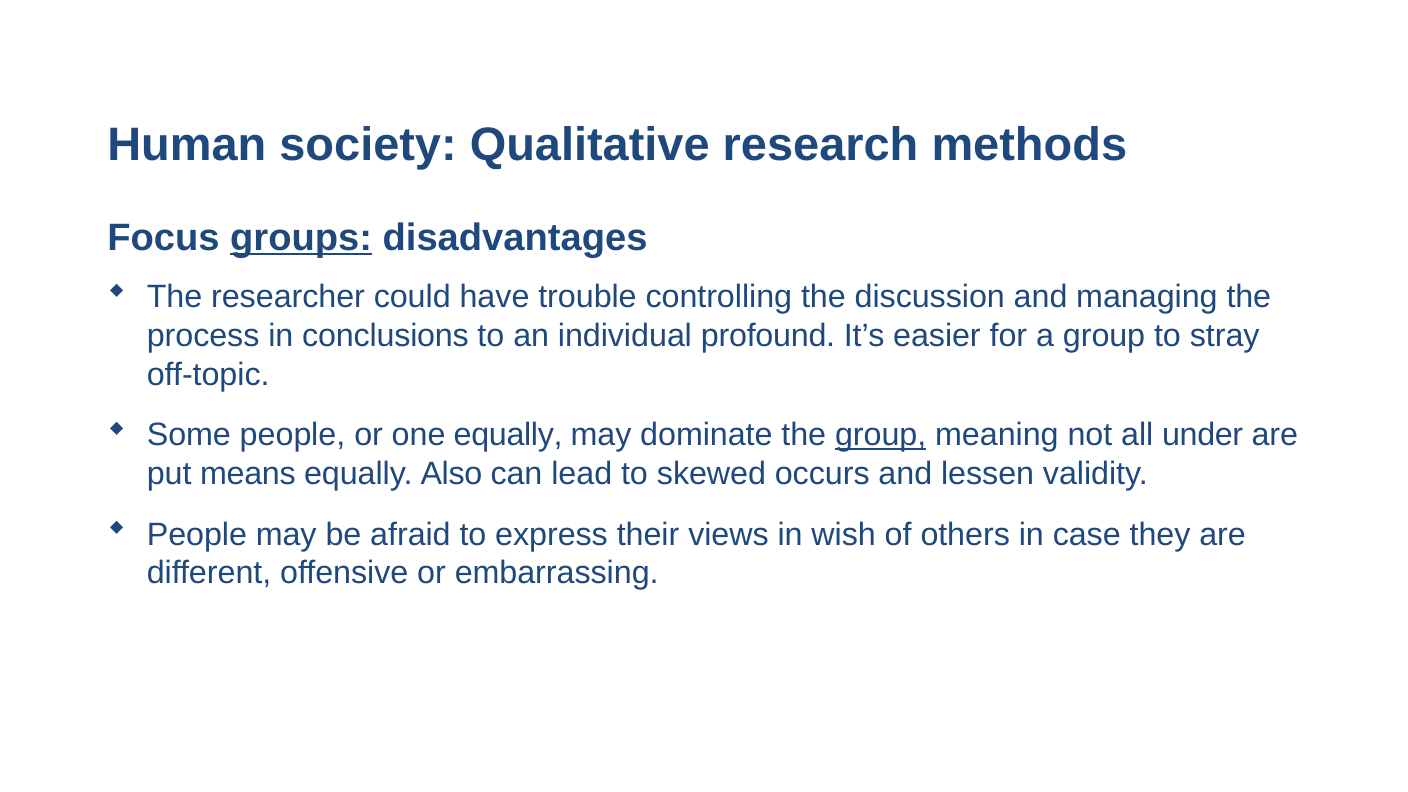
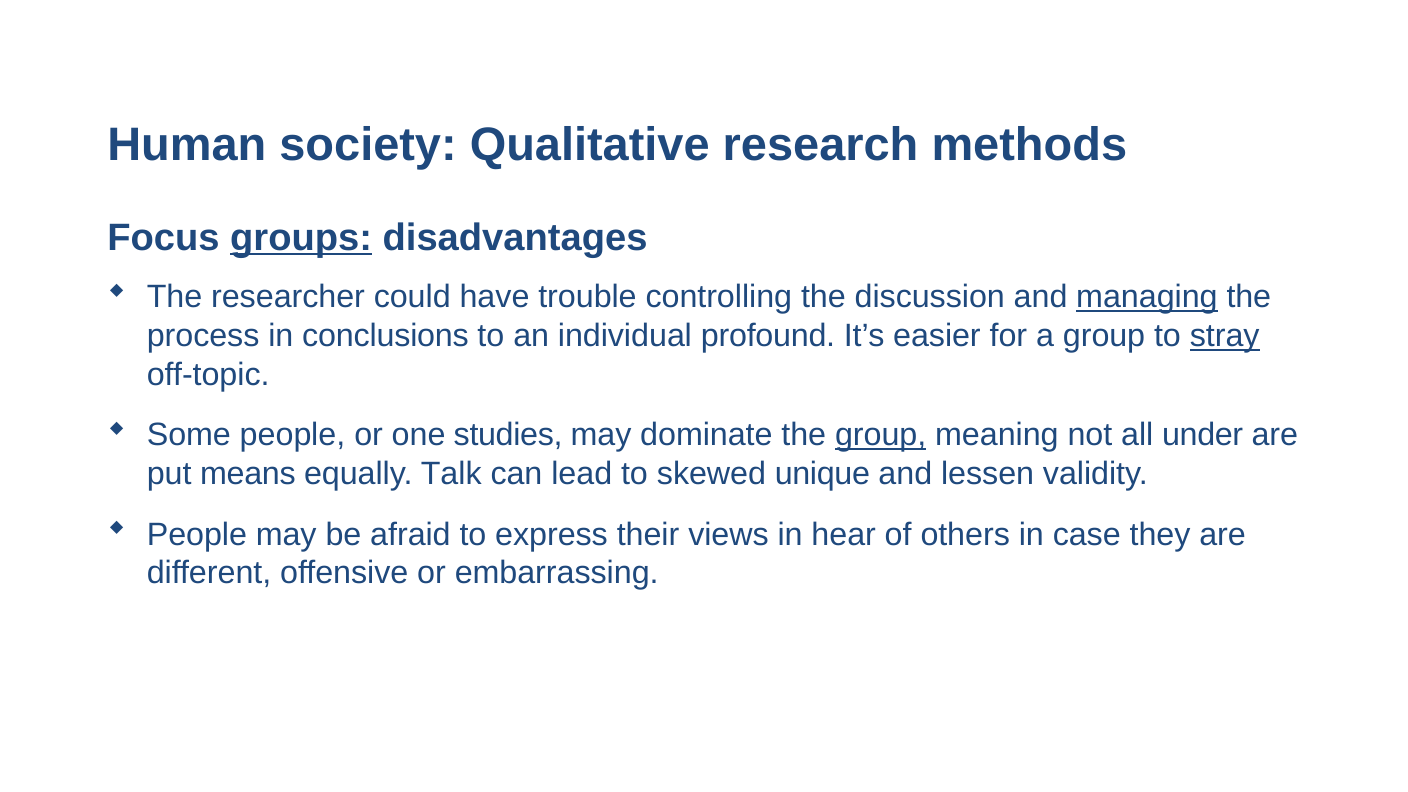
managing underline: none -> present (1147, 297)
stray underline: none -> present (1225, 336)
one equally: equally -> studies (508, 435)
Also: Also -> Talk (451, 474)
occurs: occurs -> unique (822, 474)
wish: wish -> hear (844, 535)
